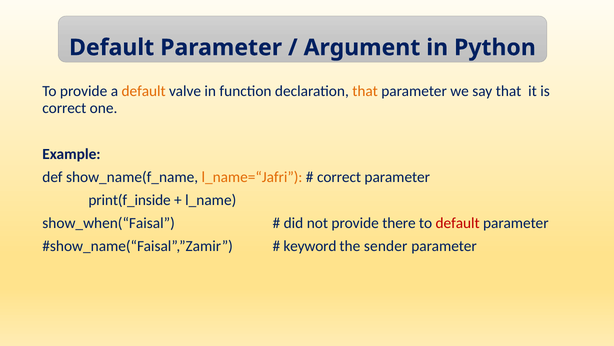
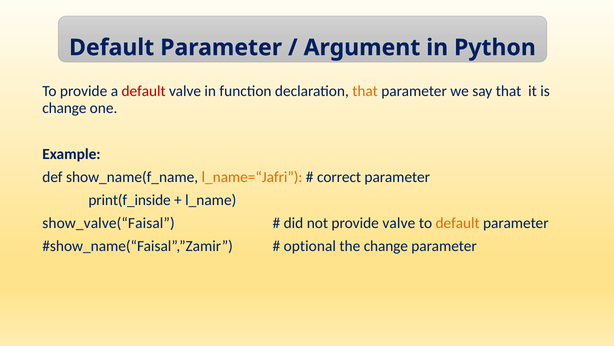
default colour: orange -> red (144, 91)
correct: correct -> change (64, 108)
show_when(“Faisal: show_when(“Faisal -> show_valve(“Faisal (109, 223)
provide there: there -> valve (399, 223)
default colour: red -> orange (458, 223)
keyword: keyword -> optional (310, 246)
the sender: sender -> change (386, 246)
